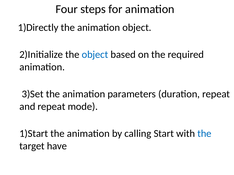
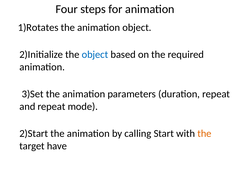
1)Directly: 1)Directly -> 1)Rotates (38, 28)
1)Start: 1)Start -> 2)Start (34, 134)
the colour: blue -> orange (204, 134)
